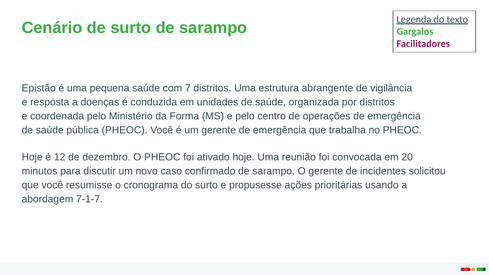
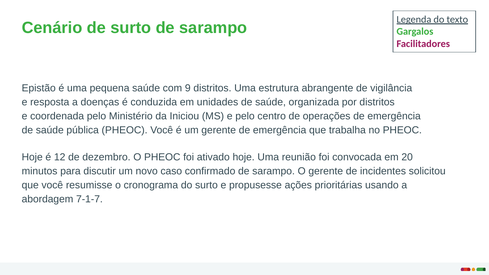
7: 7 -> 9 (188, 88)
Forma: Forma -> Iniciou (184, 116)
